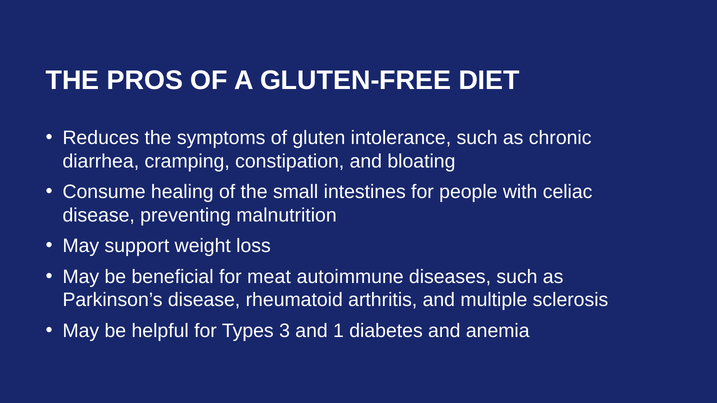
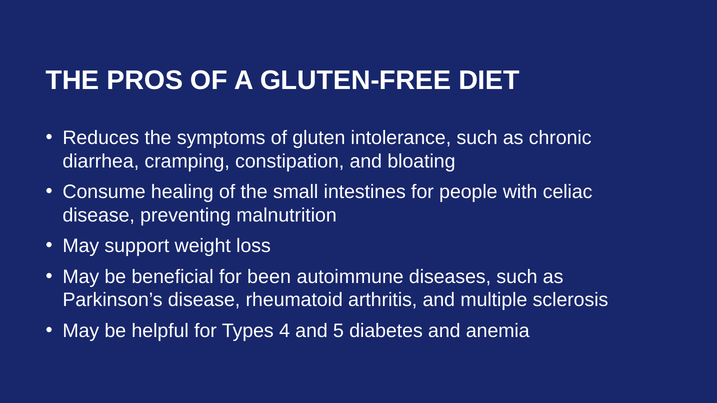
meat: meat -> been (269, 277)
3: 3 -> 4 (285, 331)
1: 1 -> 5 (338, 331)
